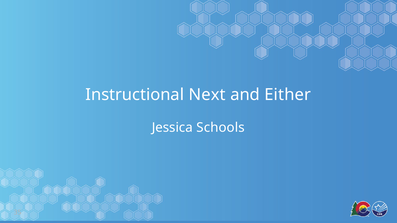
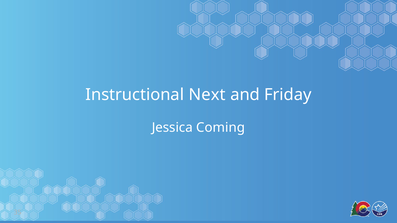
Either: Either -> Friday (288, 95)
Schools: Schools -> Coming (221, 128)
